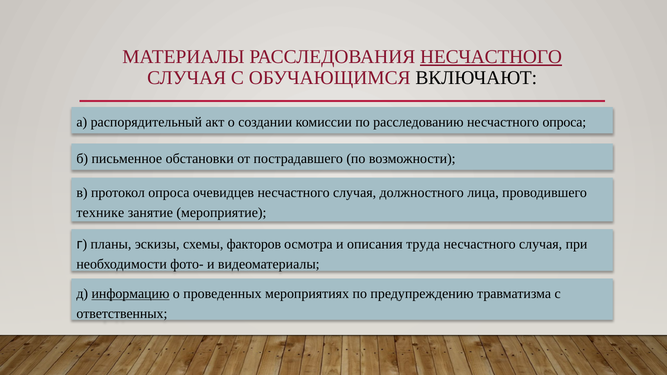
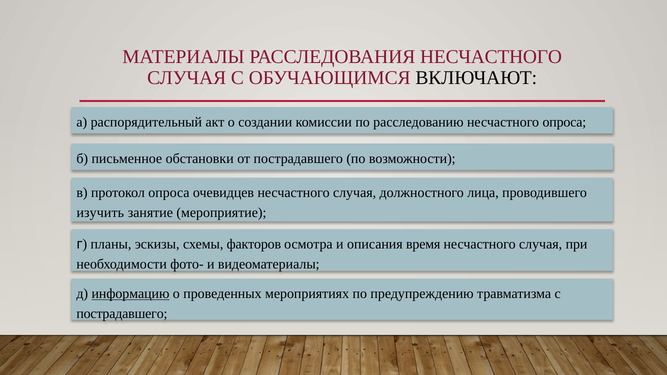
НЕСЧАСТНОГО underline: present -> none (491, 57)
технике: технике -> изучить (100, 213)
труда: труда -> время (423, 244)
ответственных: ответственных -> пострадавшего (122, 314)
